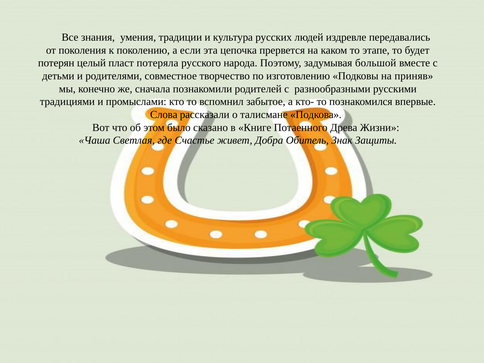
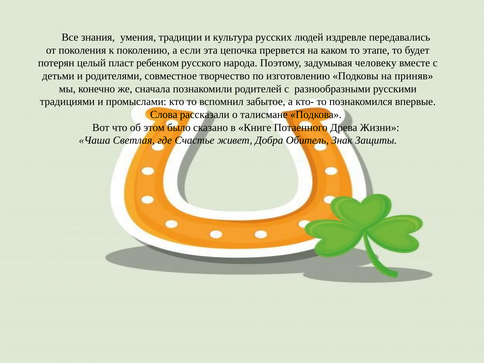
потеряла: потеряла -> ребенком (158, 63)
большой: большой -> человеку (376, 63)
